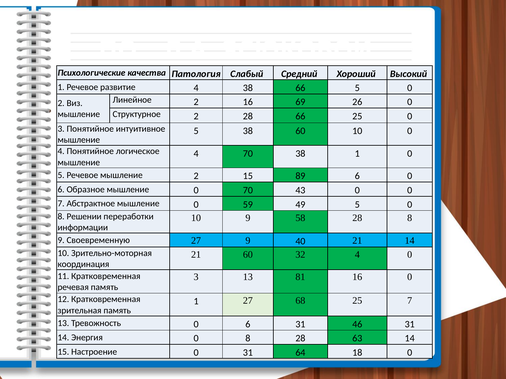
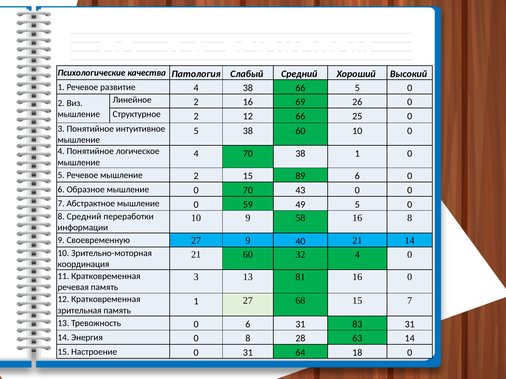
2 28: 28 -> 12 (248, 116)
8 Решении: Решении -> Средний (84, 217)
58 28: 28 -> 16 (357, 218)
68 25: 25 -> 15 (357, 301)
46: 46 -> 83 (357, 325)
